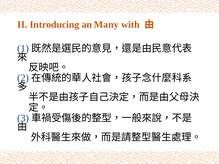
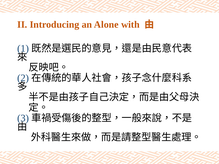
Many: Many -> Alone (106, 25)
